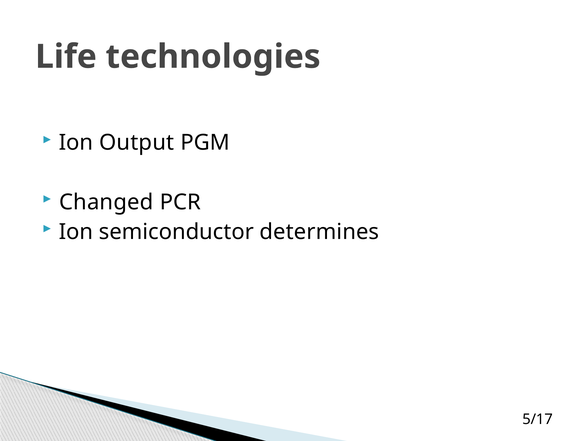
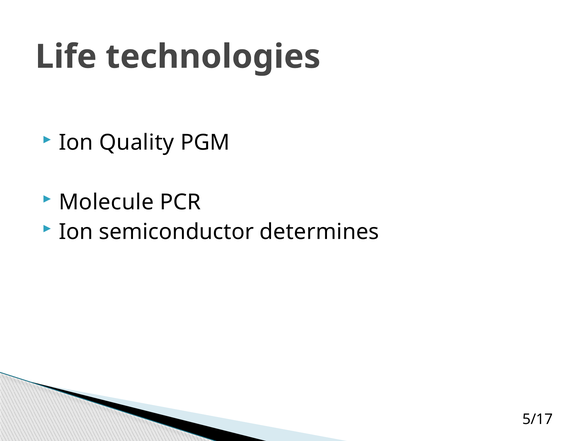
Output: Output -> Quality (137, 143)
Changed: Changed -> Molecule (106, 202)
